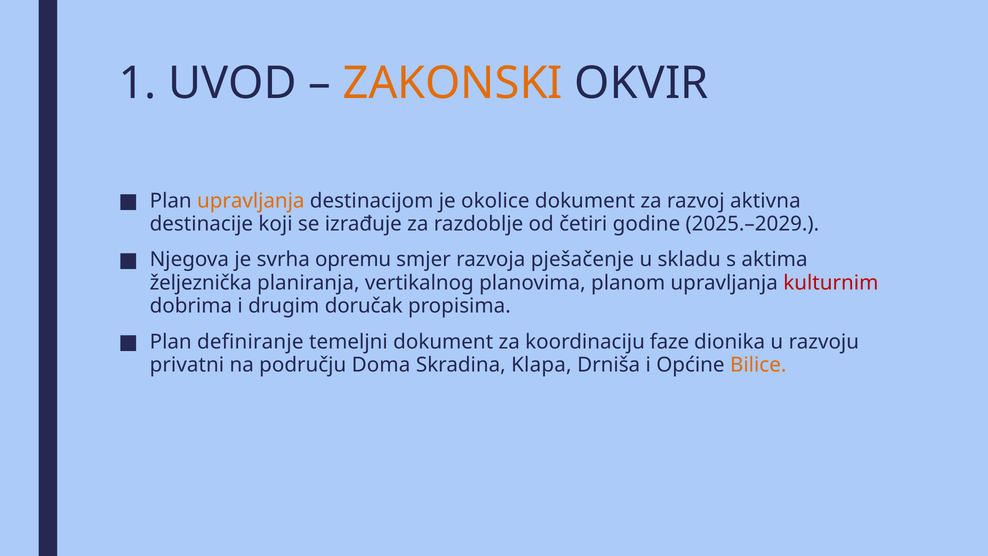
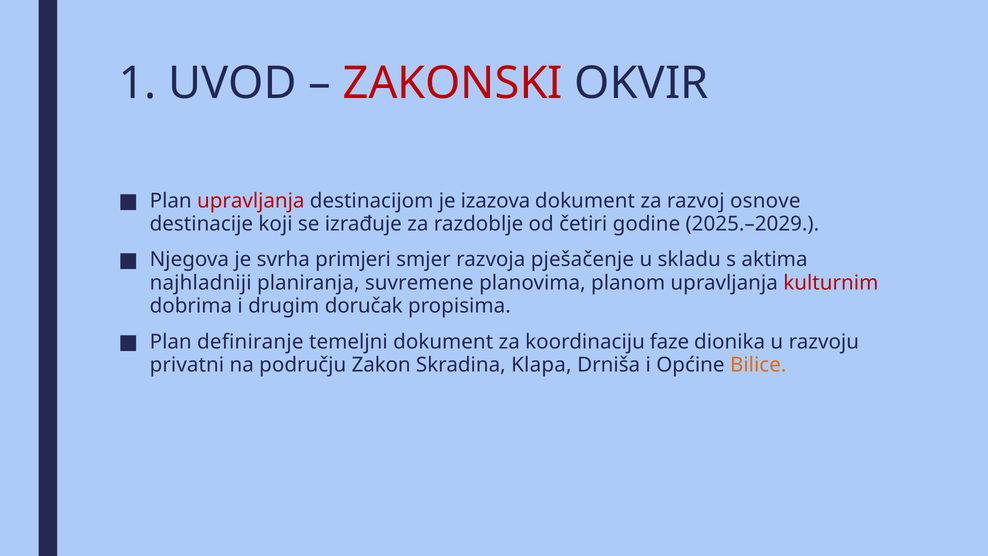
ZAKONSKI colour: orange -> red (453, 83)
upravljanja colour: orange -> red (251, 201)
okolice: okolice -> izazova (495, 201)
aktivna: aktivna -> osnove (765, 201)
opremu: opremu -> primjeri (353, 260)
željeznička: željeznička -> najhladniji (201, 283)
vertikalnog: vertikalnog -> suvremene (419, 283)
Doma: Doma -> Zakon (381, 365)
